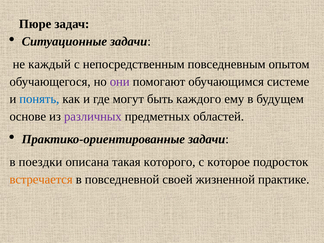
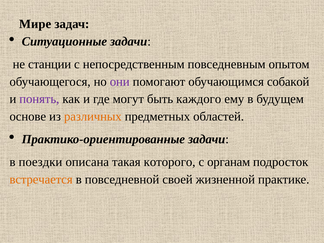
Пюре: Пюре -> Мире (35, 24)
каждый: каждый -> станции (50, 64)
системе: системе -> собакой (288, 82)
понять colour: blue -> purple (39, 99)
различных colour: purple -> orange (93, 116)
которое: которое -> органам (229, 162)
